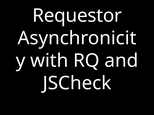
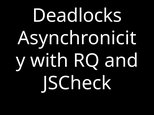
Requestor: Requestor -> Deadlocks (77, 16)
